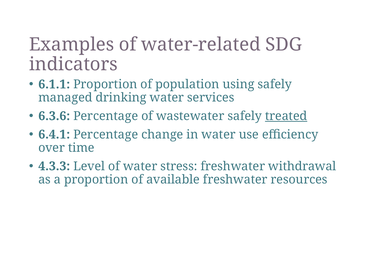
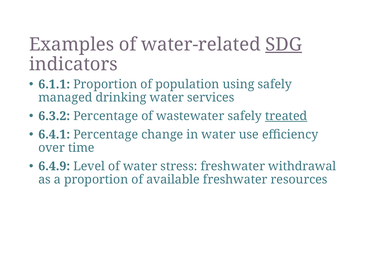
SDG underline: none -> present (284, 44)
6.3.6: 6.3.6 -> 6.3.2 (54, 116)
4.3.3: 4.3.3 -> 6.4.9 (54, 166)
